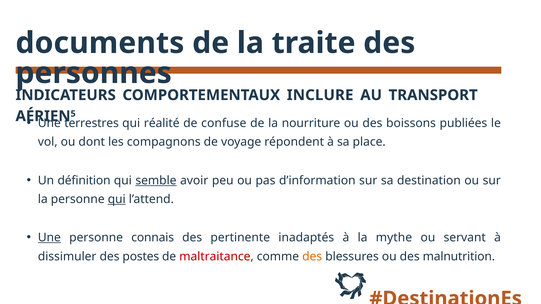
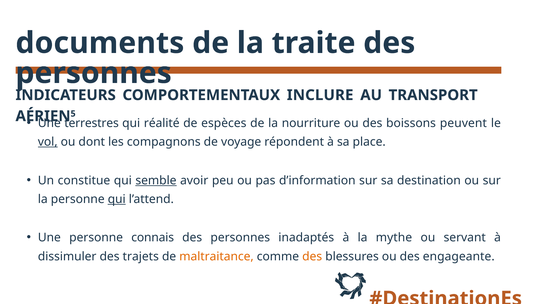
confuse: confuse -> espèces (224, 123)
publiées: publiées -> peuvent (463, 123)
vol underline: none -> present (48, 142)
définition: définition -> constitue (84, 181)
Une underline: present -> none (49, 238)
pertinente: pertinente -> personnes (240, 238)
postes: postes -> trajets (141, 257)
maltraitance colour: red -> orange (216, 257)
malnutrition: malnutrition -> engageante (459, 257)
